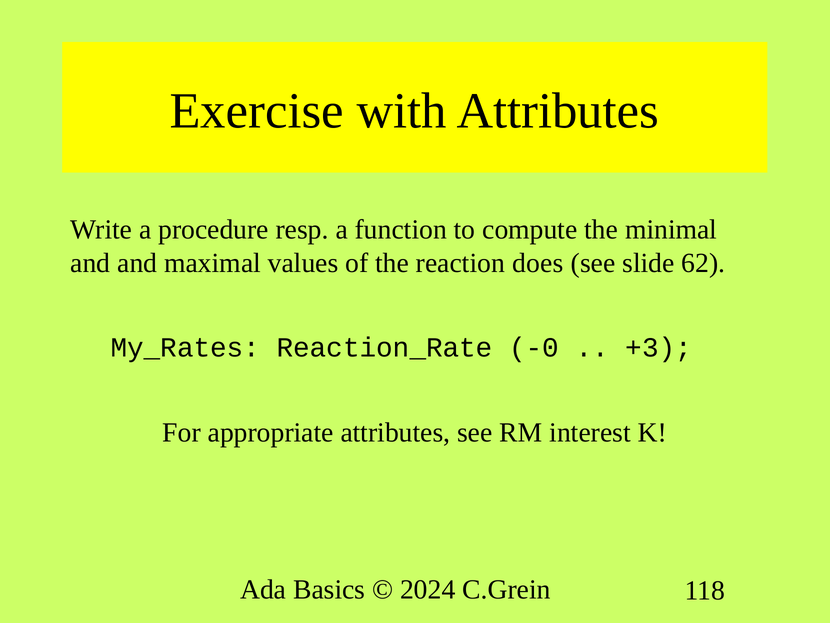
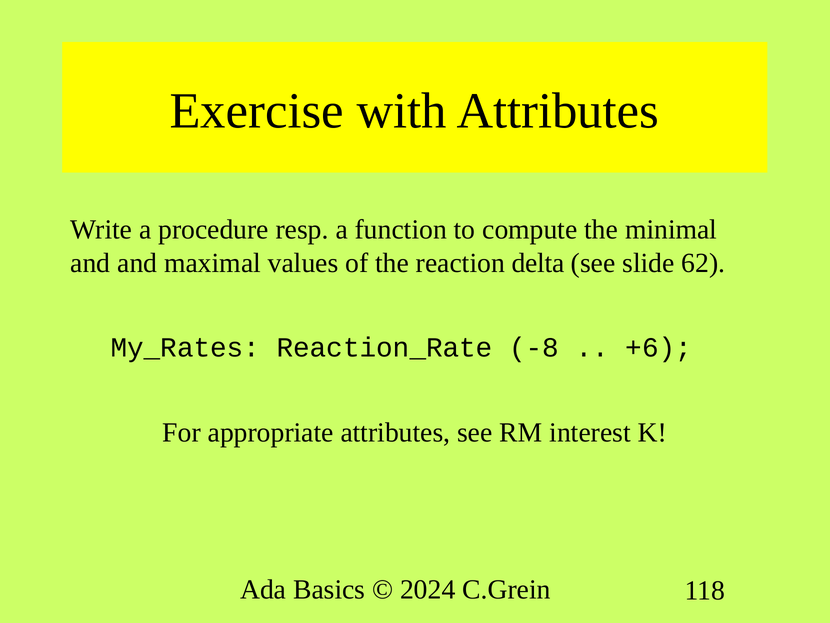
does: does -> delta (538, 263)
-0: -0 -> -8 (534, 348)
+3: +3 -> +6 (659, 348)
